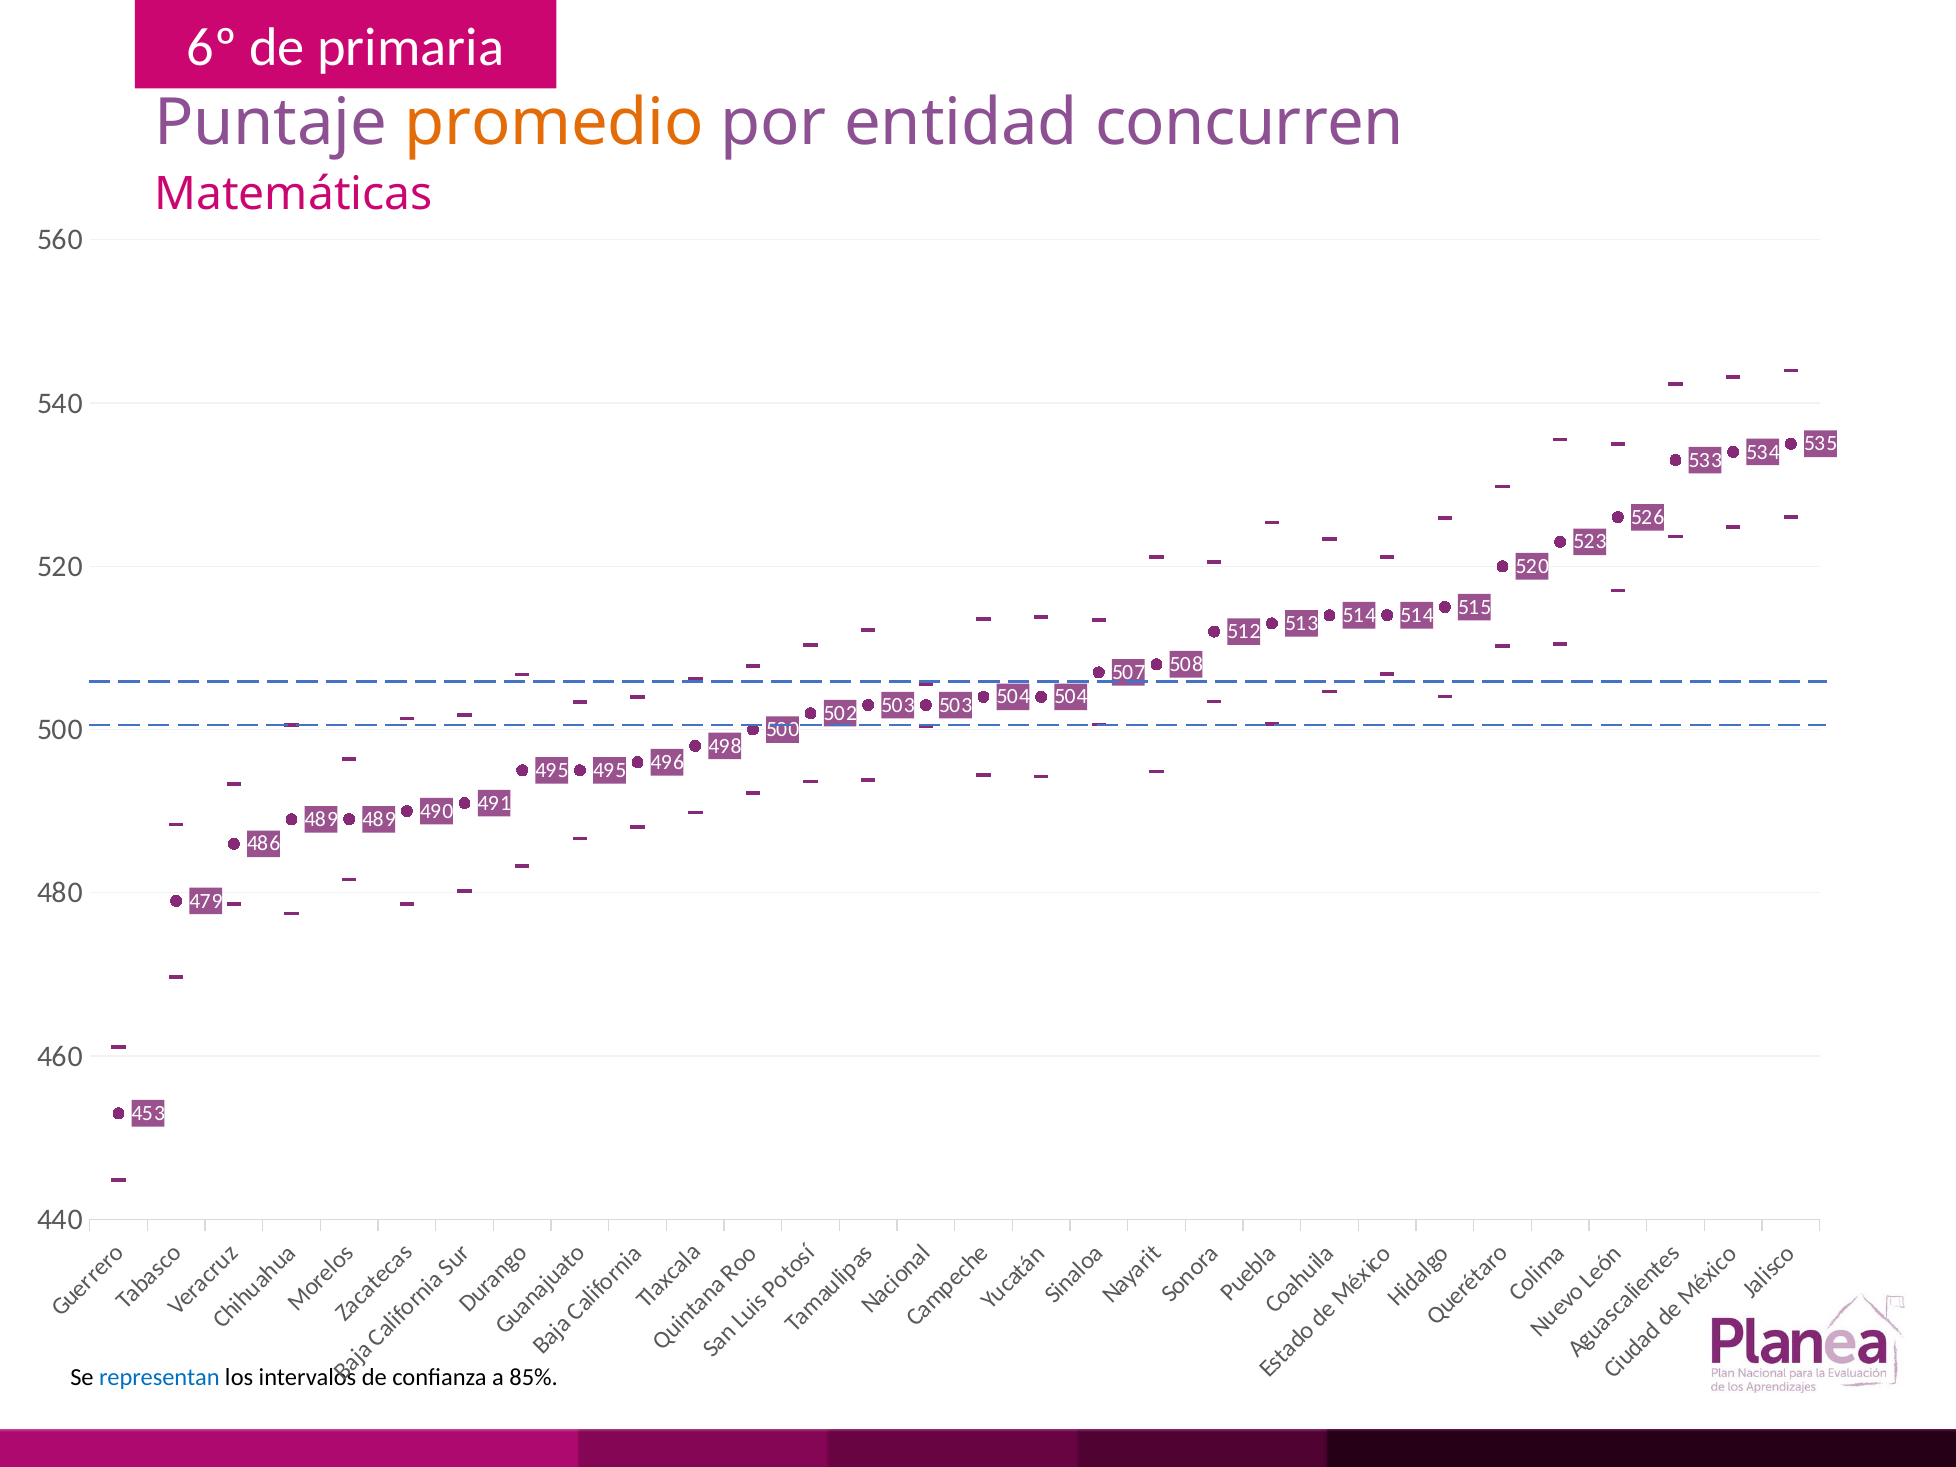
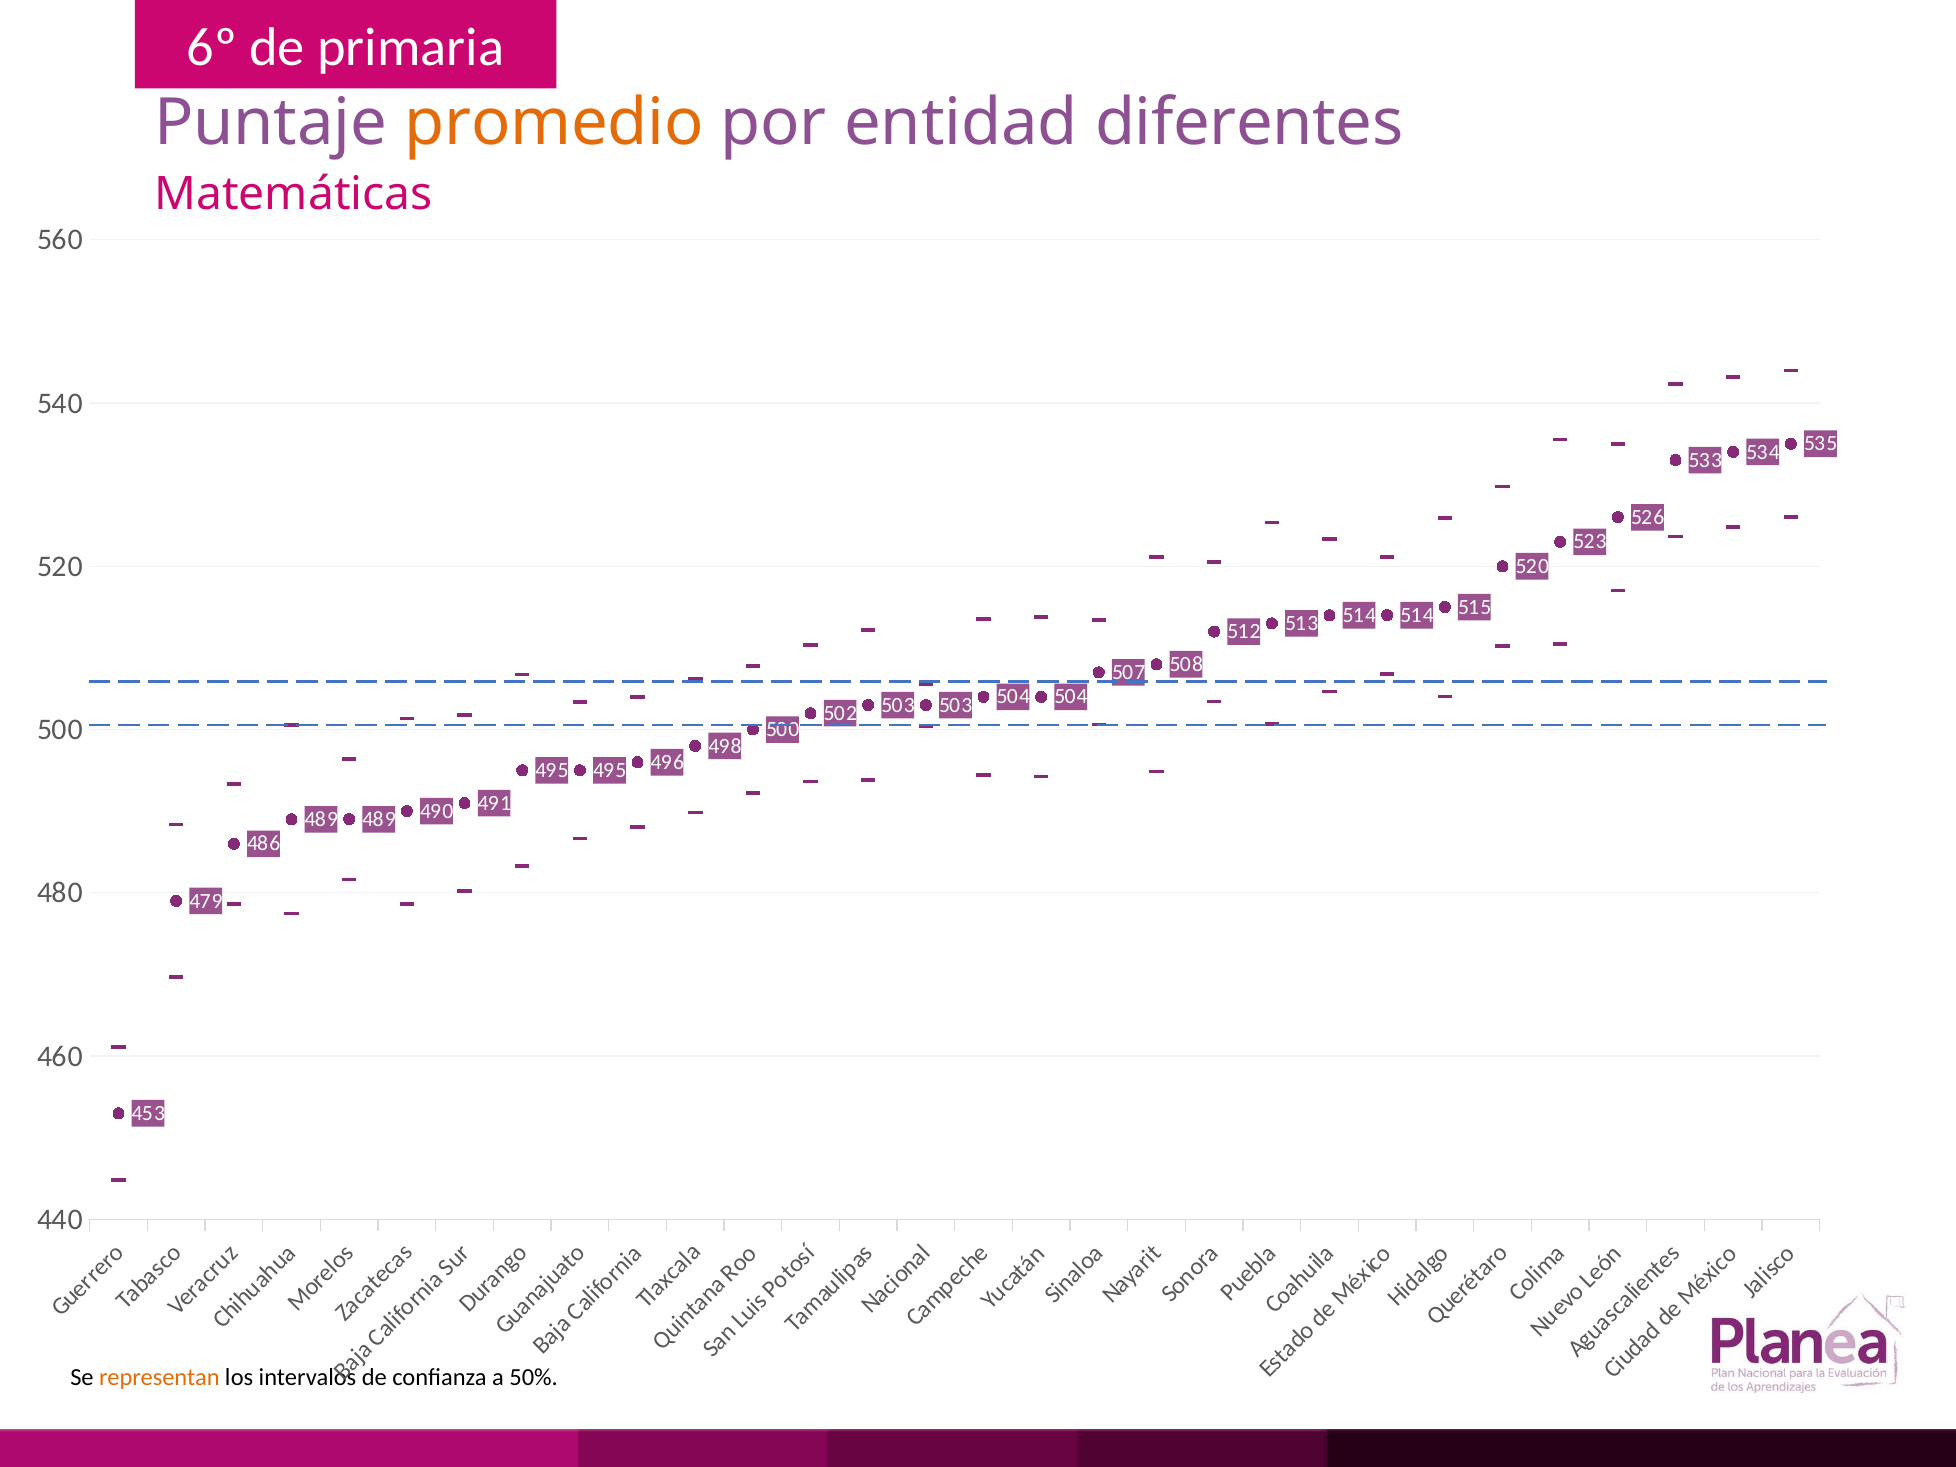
concurren: concurren -> diferentes (1249, 123)
representan colour: blue -> orange (159, 1377)
85%: 85% -> 50% (534, 1377)
